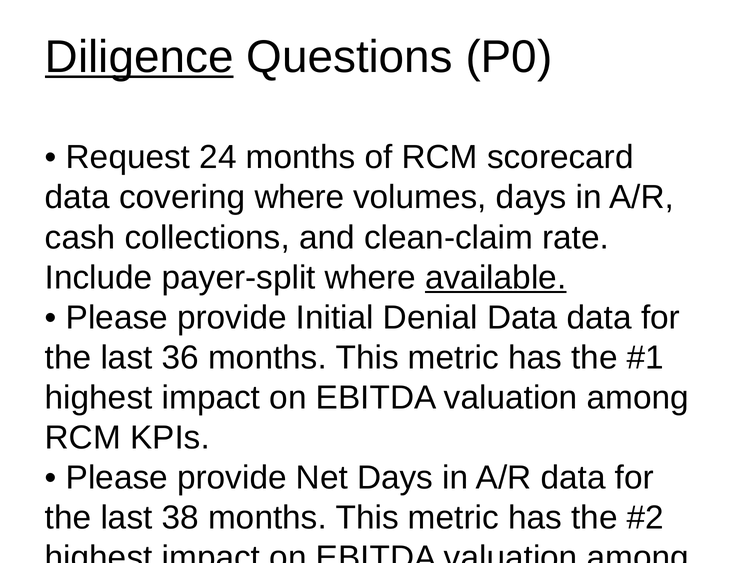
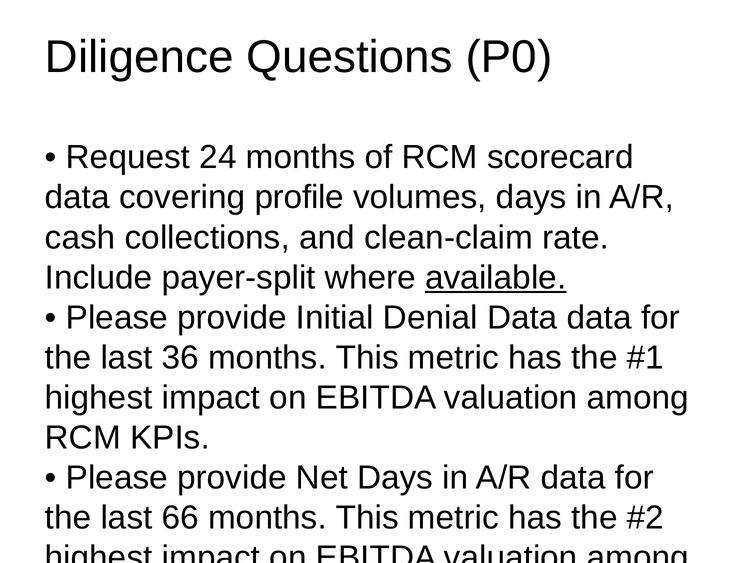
Diligence underline: present -> none (139, 57)
covering where: where -> profile (299, 198)
38: 38 -> 66 (180, 518)
